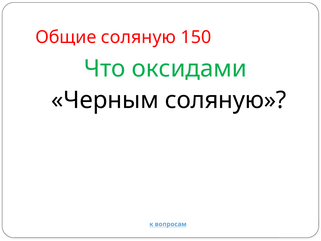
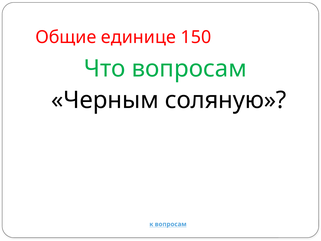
Общие соляную: соляную -> единице (138, 37)
Что оксидами: оксидами -> вопросам (189, 69)
